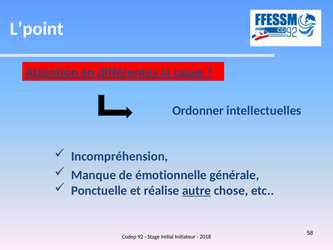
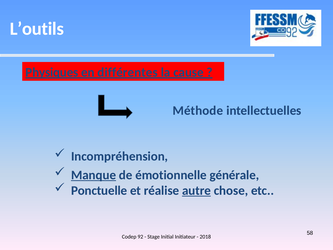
L’point: L’point -> L’outils (37, 29)
Attention: Attention -> Physiques (52, 72)
Ordonner: Ordonner -> Méthode (198, 110)
Manque underline: none -> present (94, 175)
